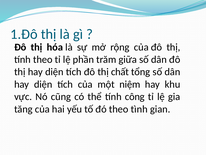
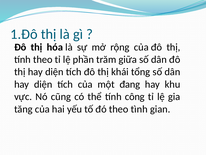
chất: chất -> khái (120, 72)
niệm: niệm -> đang (130, 84)
